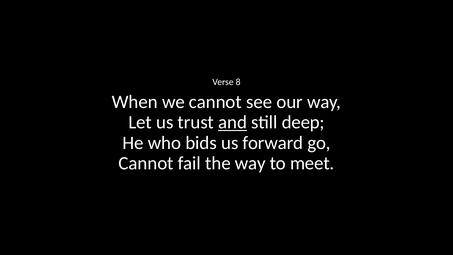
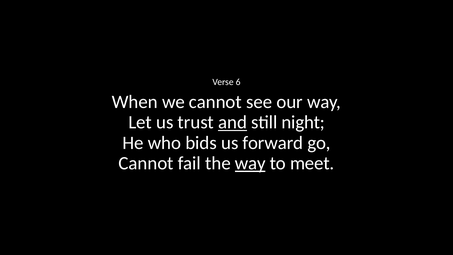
8: 8 -> 6 (238, 82)
deep: deep -> night (303, 122)
way underline: none -> present (250, 163)
